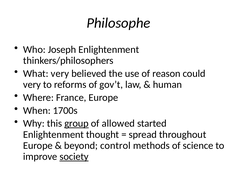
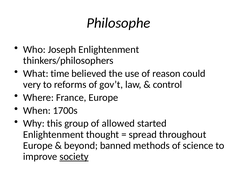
What very: very -> time (60, 73)
human: human -> control (167, 84)
group underline: present -> none (77, 123)
control: control -> banned (116, 145)
